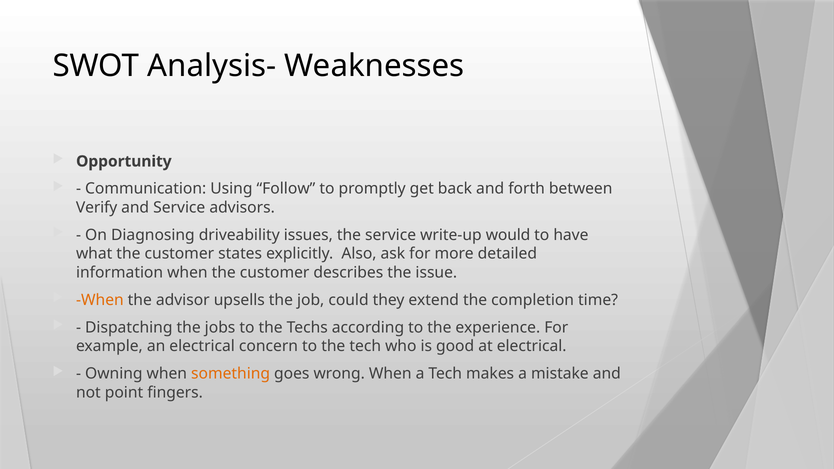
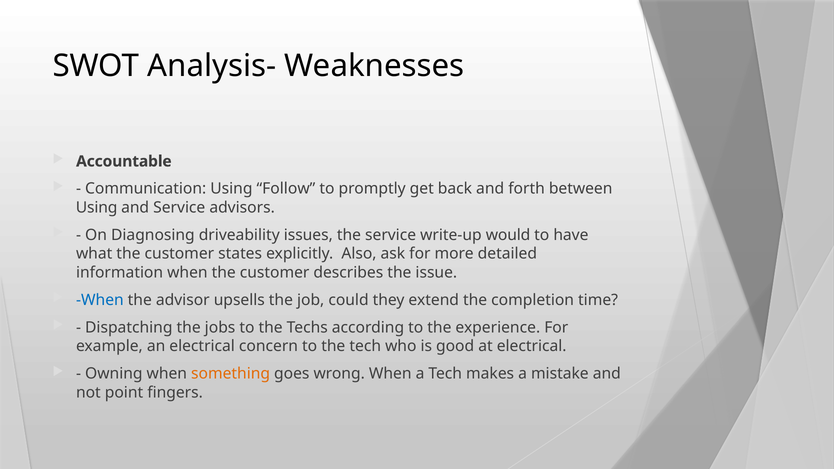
Opportunity: Opportunity -> Accountable (124, 161)
Verify: Verify -> Using (97, 208)
When colour: orange -> blue (100, 300)
